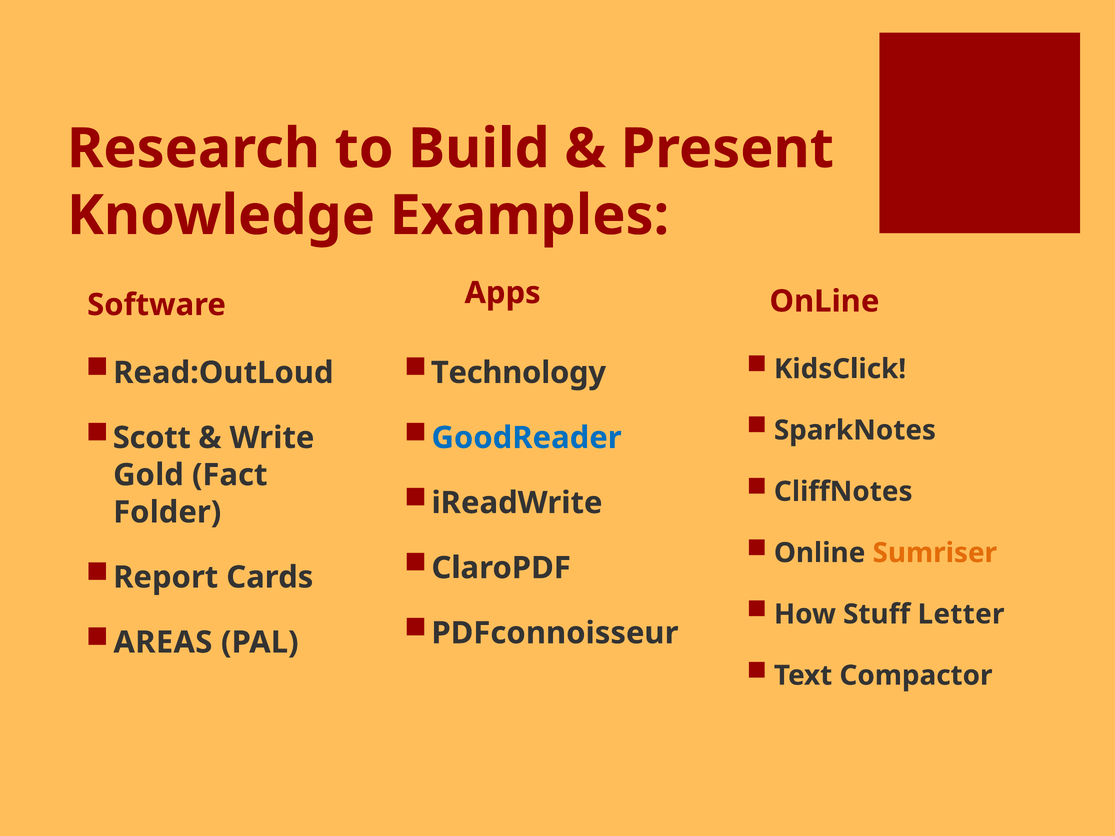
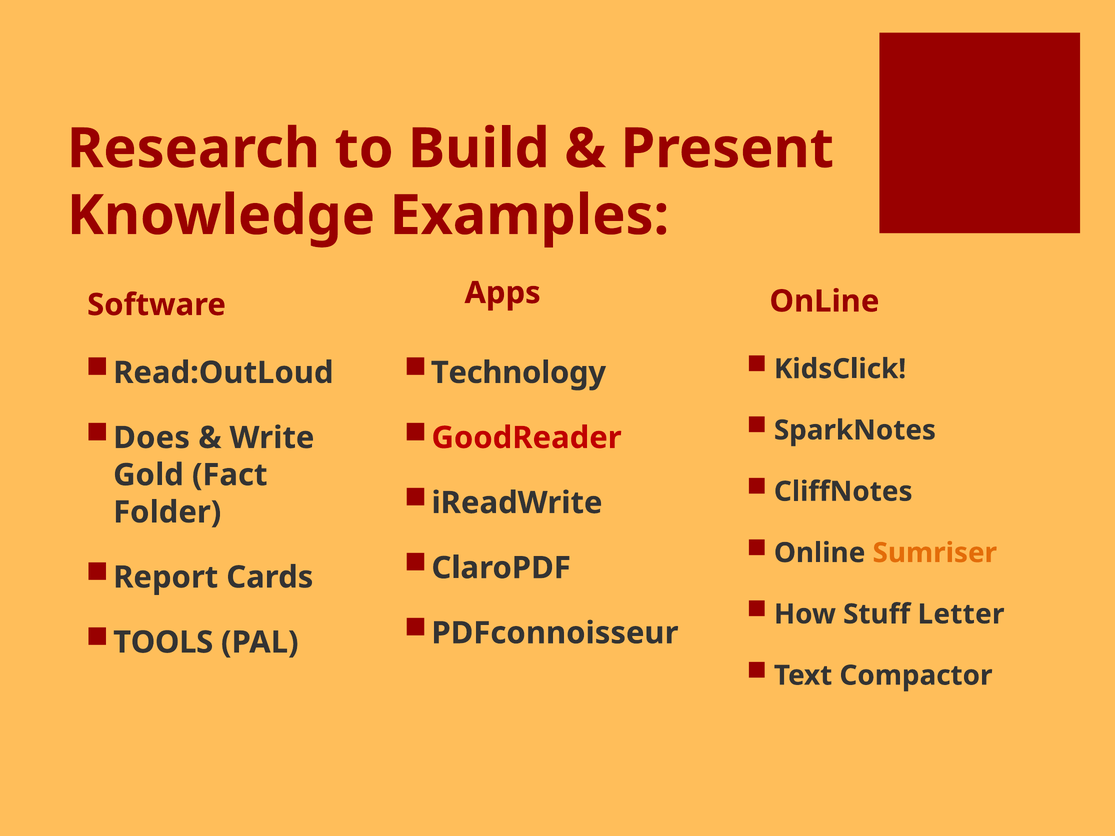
Scott: Scott -> Does (152, 438)
GoodReader colour: blue -> red (527, 438)
AREAS: AREAS -> TOOLS (163, 643)
